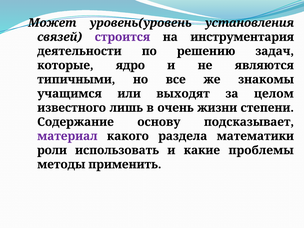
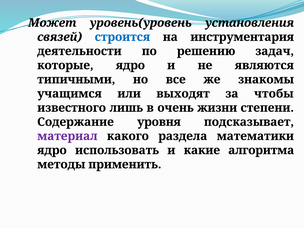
строится colour: purple -> blue (122, 37)
целом: целом -> чтобы (274, 94)
основу: основу -> уровня (159, 122)
роли: роли -> ядро (52, 150)
проблемы: проблемы -> алгоритма (261, 150)
